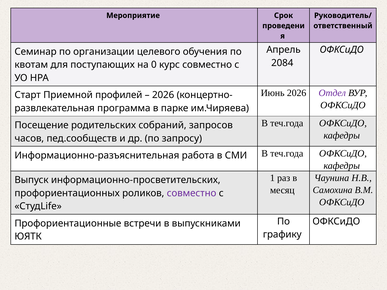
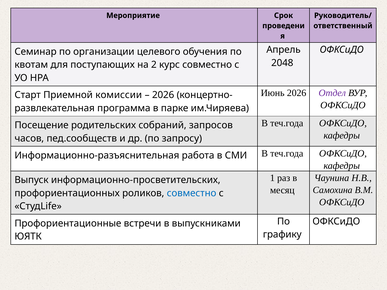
2084: 2084 -> 2048 (282, 63)
0: 0 -> 2 (154, 65)
профилей: профилей -> комиссии (119, 95)
совместно colour: purple -> blue (192, 193)
